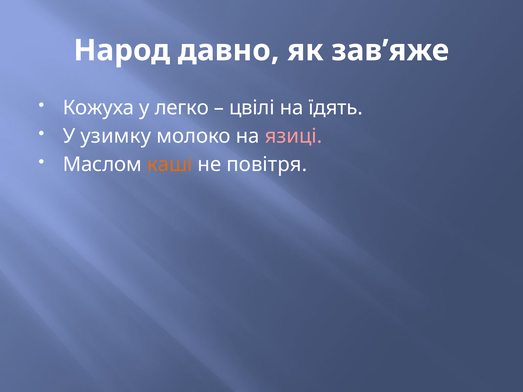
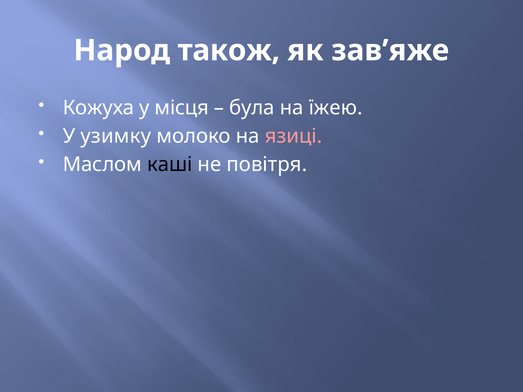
давно: давно -> також (229, 50)
легко: легко -> місця (182, 108)
цвілі: цвілі -> була (252, 108)
їдять: їдять -> їжею (336, 108)
каші colour: orange -> black (170, 165)
